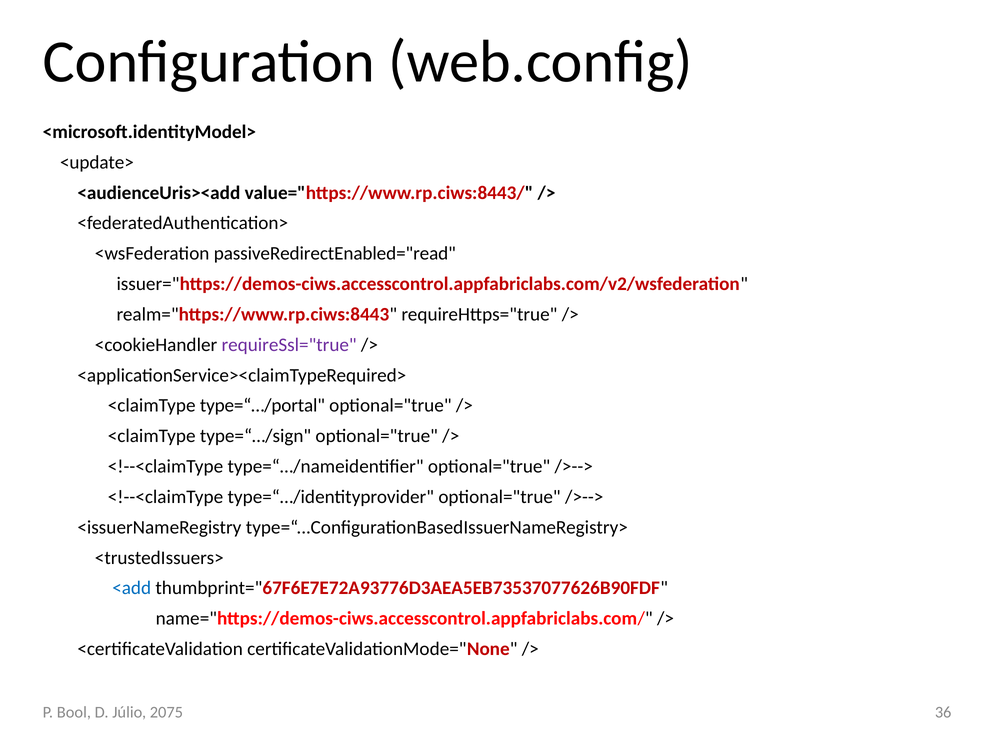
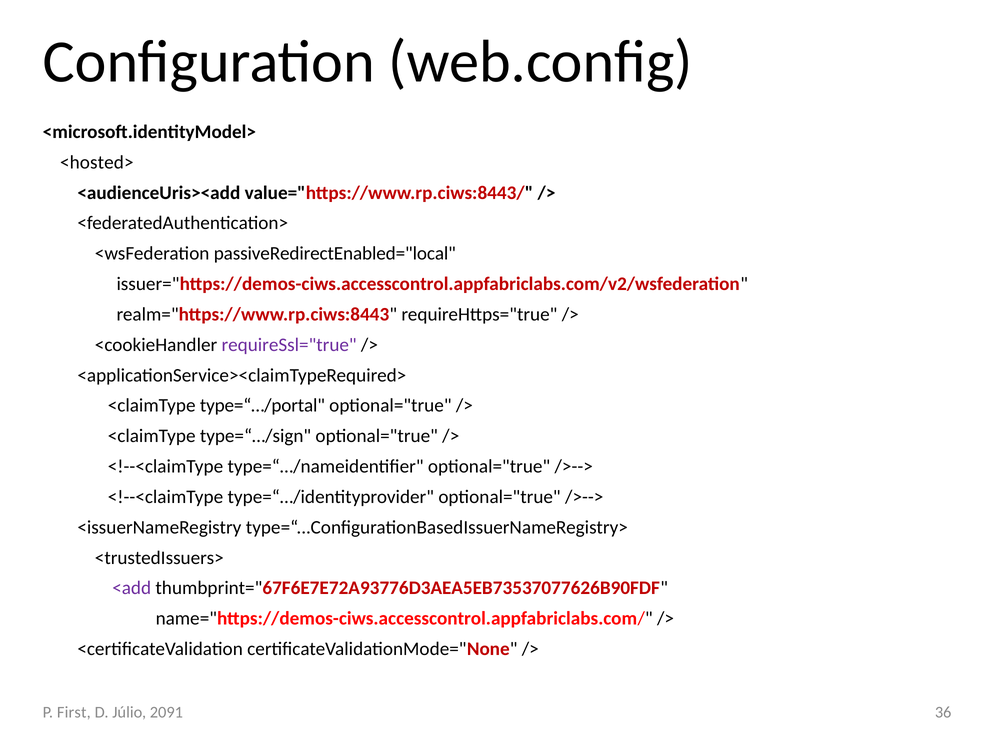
<update>: <update> -> <hosted> (97, 162)
passiveRedirectEnabled="read: passiveRedirectEnabled="read -> passiveRedirectEnabled="local (335, 254)
<add colour: blue -> purple (132, 589)
Bool: Bool -> First (74, 713)
2075: 2075 -> 2091 (166, 713)
